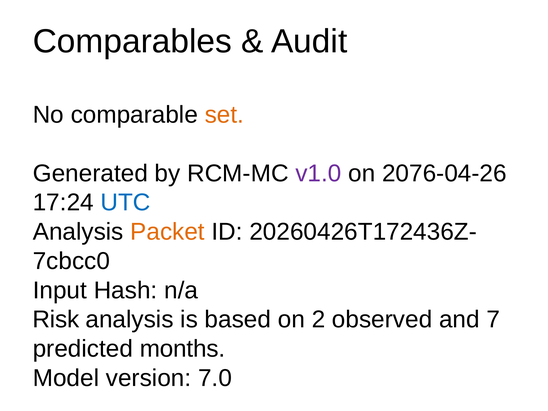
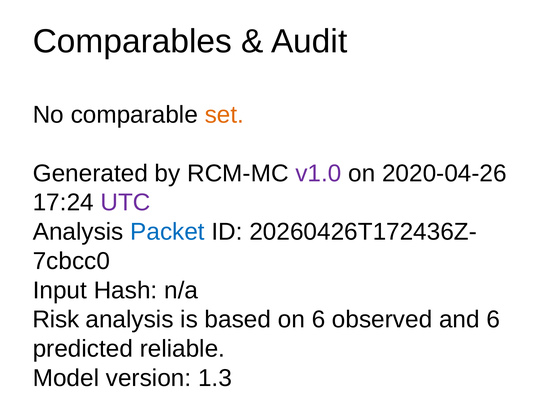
2076-04-26: 2076-04-26 -> 2020-04-26 (444, 173)
UTC colour: blue -> purple (126, 203)
Packet colour: orange -> blue (167, 232)
on 2: 2 -> 6 (318, 320)
and 7: 7 -> 6 (493, 320)
months: months -> reliable (182, 349)
7.0: 7.0 -> 1.3 (215, 378)
